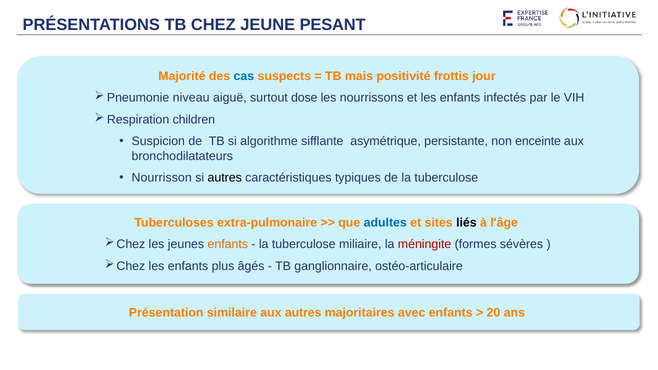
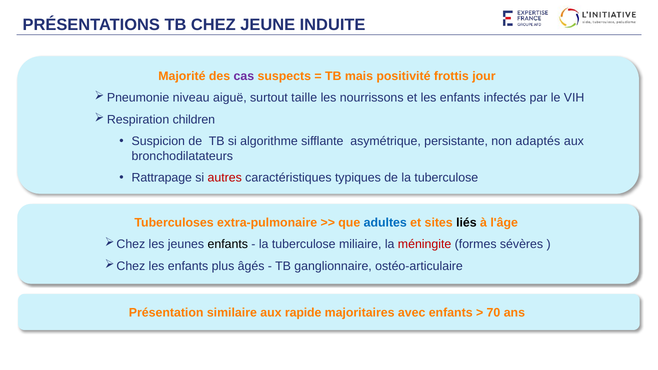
PESANT: PESANT -> INDUITE (333, 25)
cas colour: blue -> purple (244, 76)
dose: dose -> taille (304, 98)
enceinte: enceinte -> adaptés (538, 141)
Nourrisson: Nourrisson -> Rattrapage (162, 178)
autres colour: black -> red (225, 178)
enfants colour: orange -> black (228, 244)
aux autres: autres -> rapide (303, 313)
20: 20 -> 70 (493, 313)
